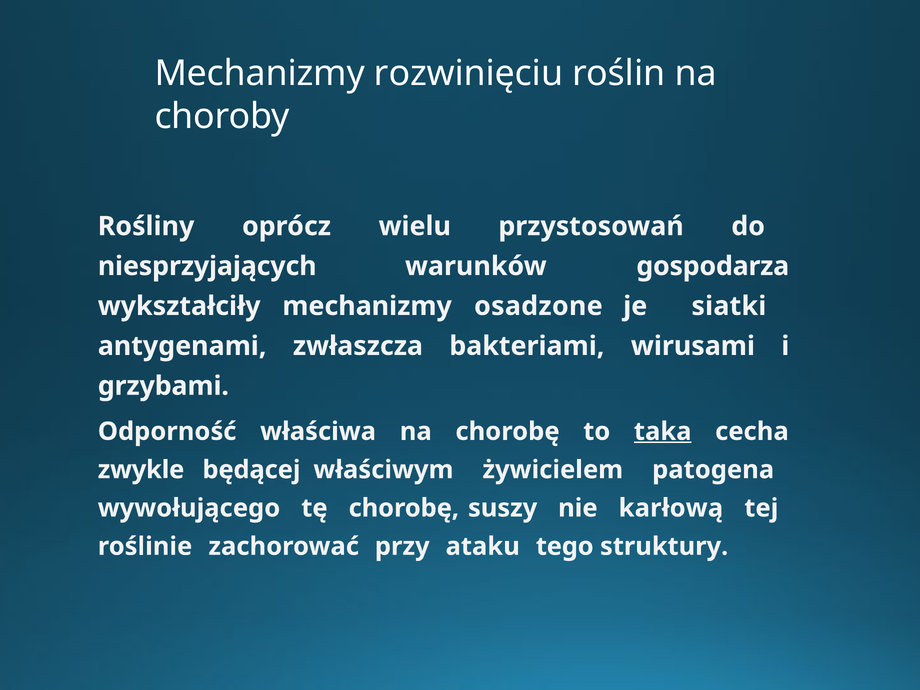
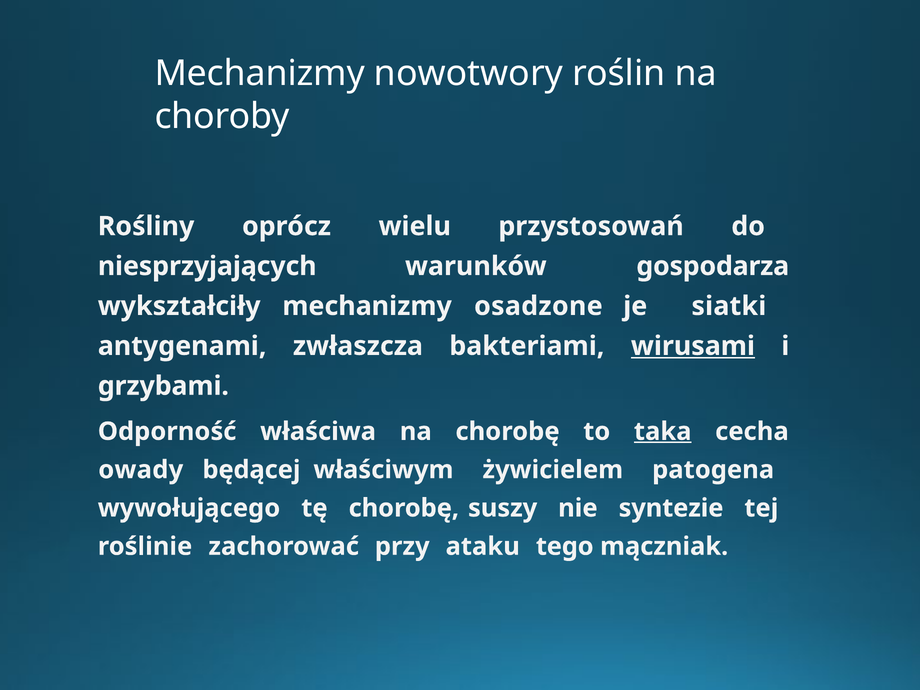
rozwinięciu: rozwinięciu -> nowotwory (468, 73)
wirusami underline: none -> present (693, 346)
zwykle: zwykle -> owady (141, 470)
karłową: karłową -> syntezie (671, 508)
struktury: struktury -> mączniak (664, 546)
